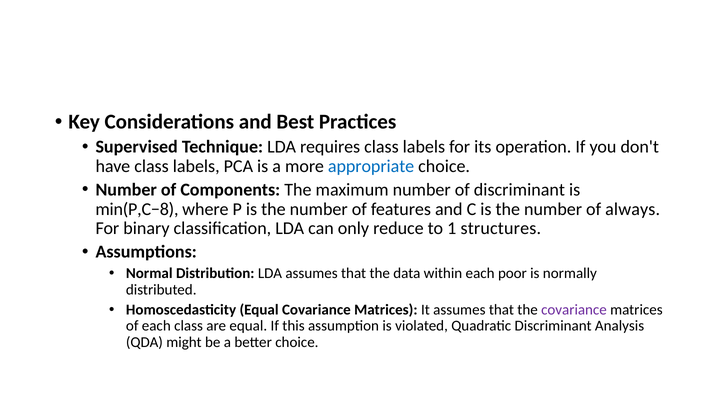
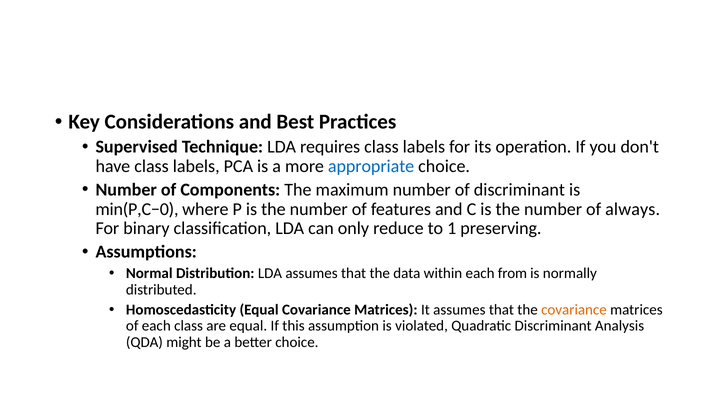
min(P,C−8: min(P,C−8 -> min(P,C−0 (137, 209)
structures: structures -> preserving (501, 228)
poor: poor -> from (512, 273)
covariance colour: purple -> orange (574, 309)
